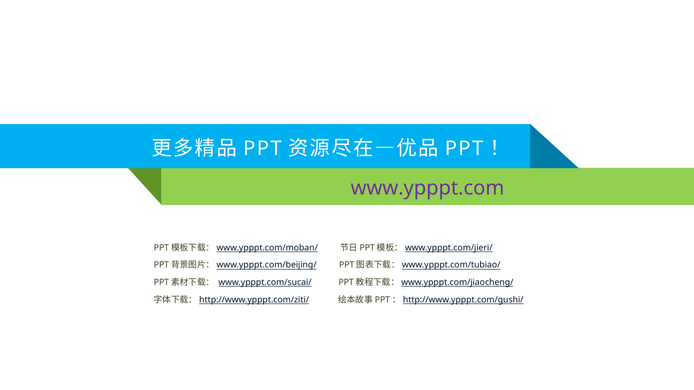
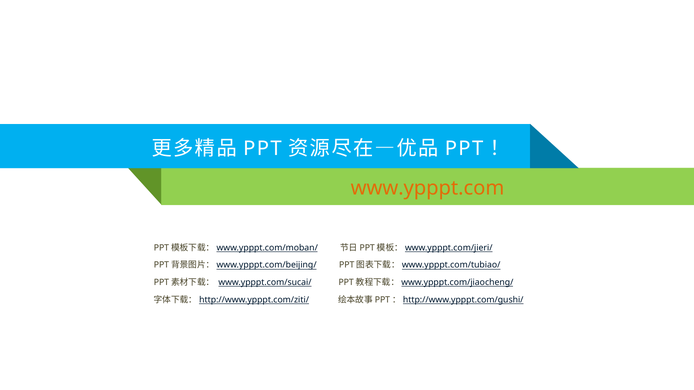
www.ypppt.com colour: purple -> orange (428, 188)
